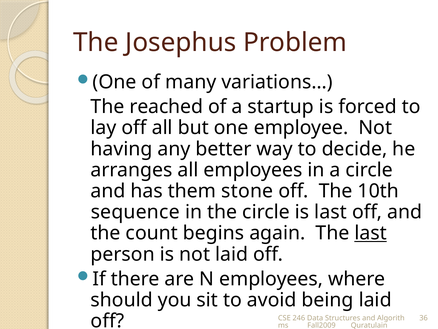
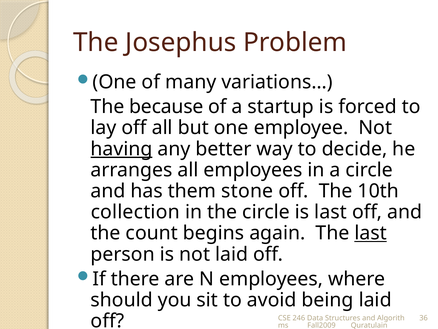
reached: reached -> because (166, 107)
having underline: none -> present (122, 149)
sequence: sequence -> collection (135, 212)
